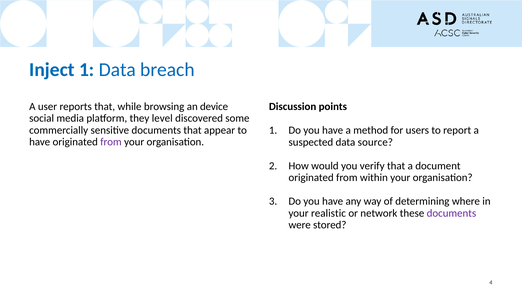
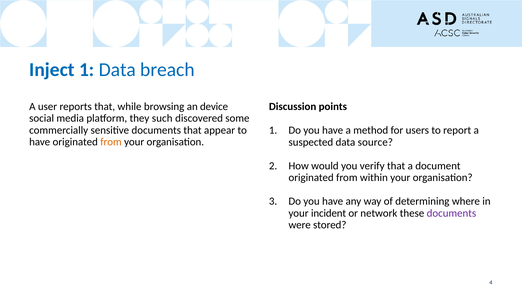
level: level -> such (162, 118)
from colour: purple -> orange (111, 142)
realistic: realistic -> incident (329, 213)
